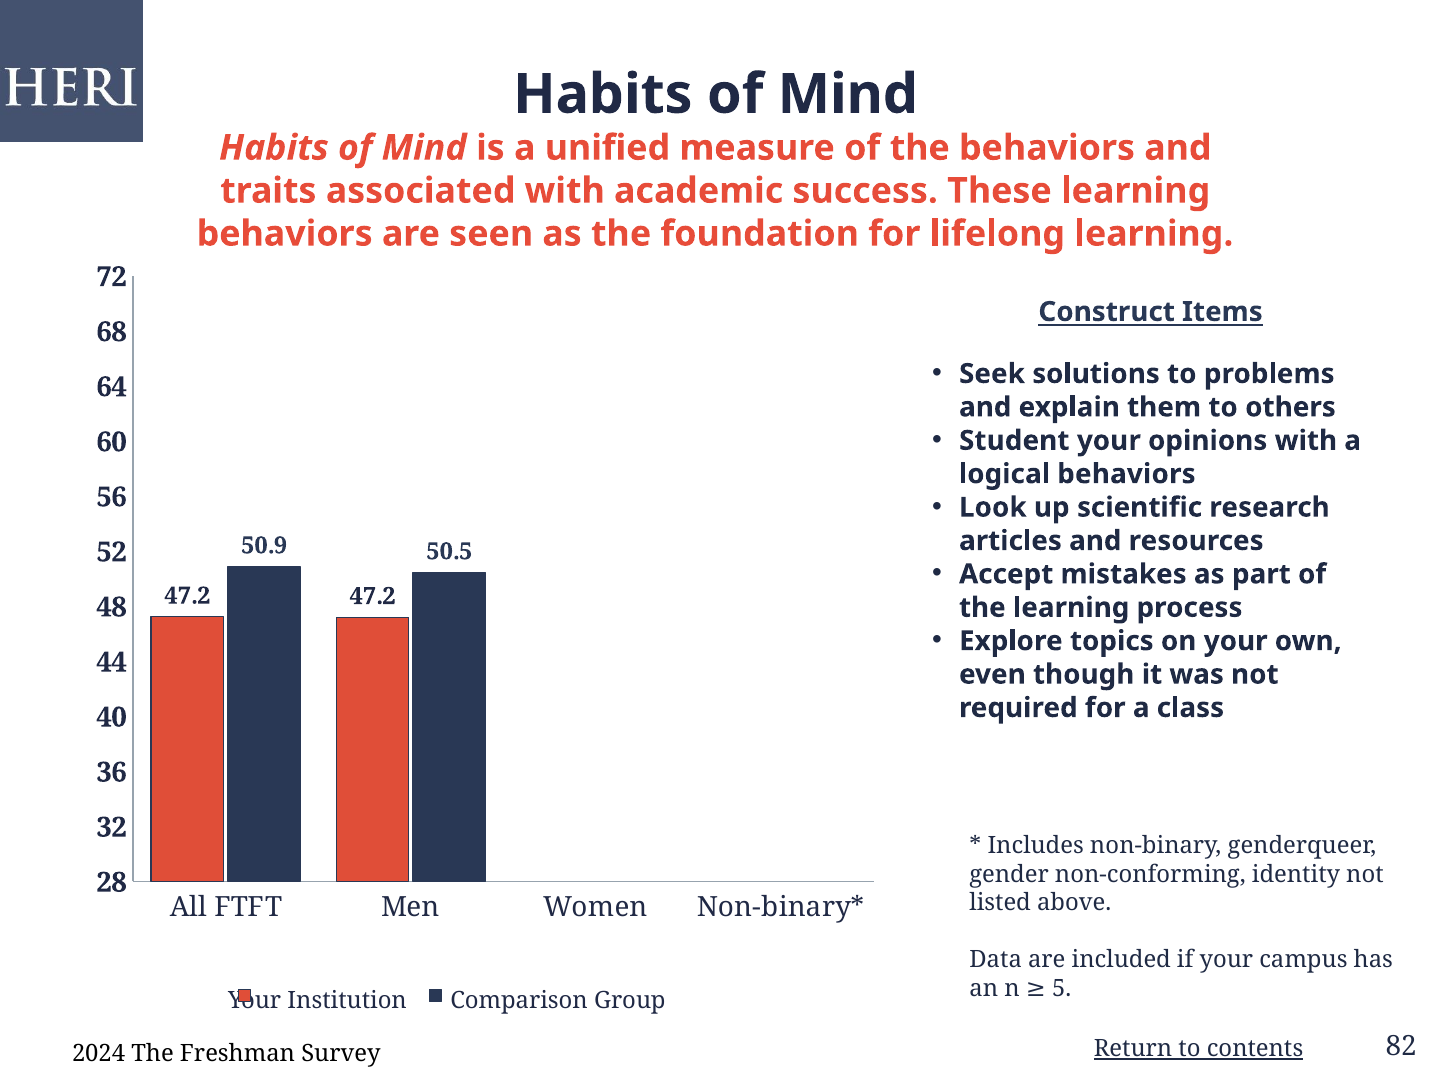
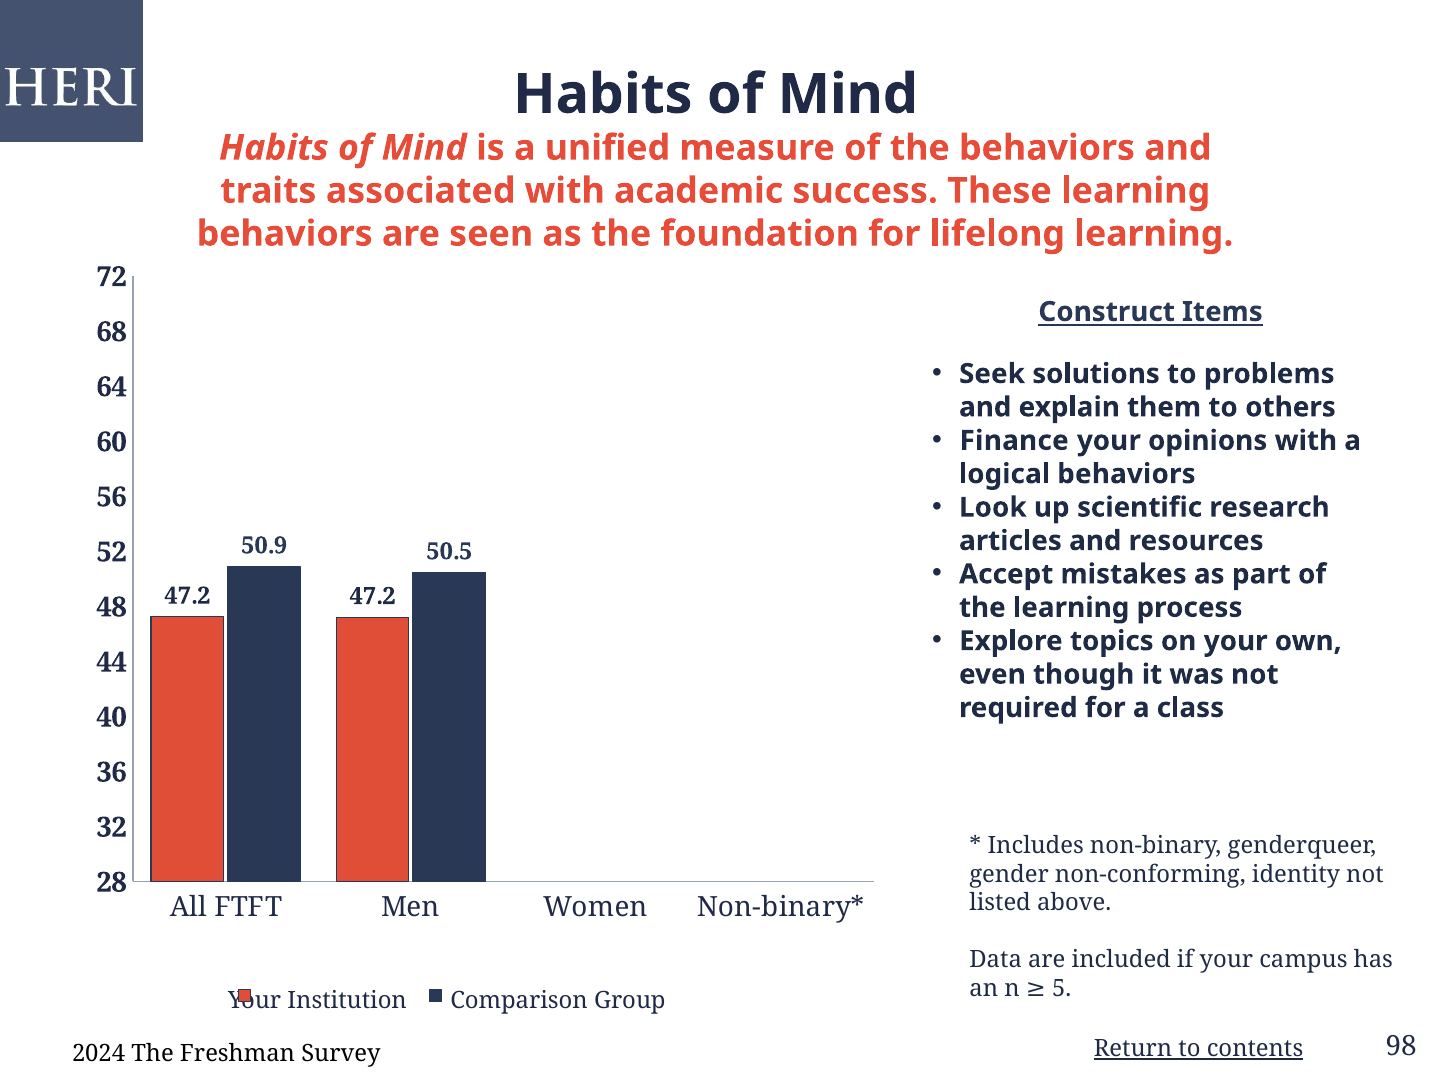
Student: Student -> Finance (1014, 441)
82: 82 -> 98 (1401, 1046)
